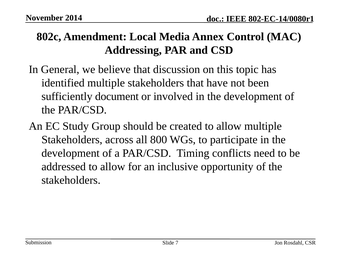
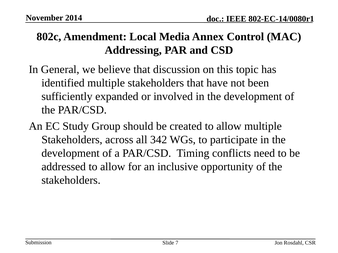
document: document -> expanded (117, 96)
800: 800 -> 342 (159, 140)
